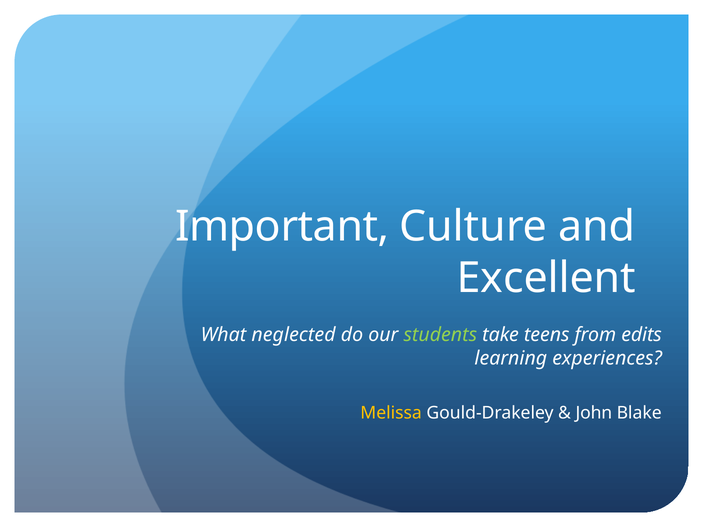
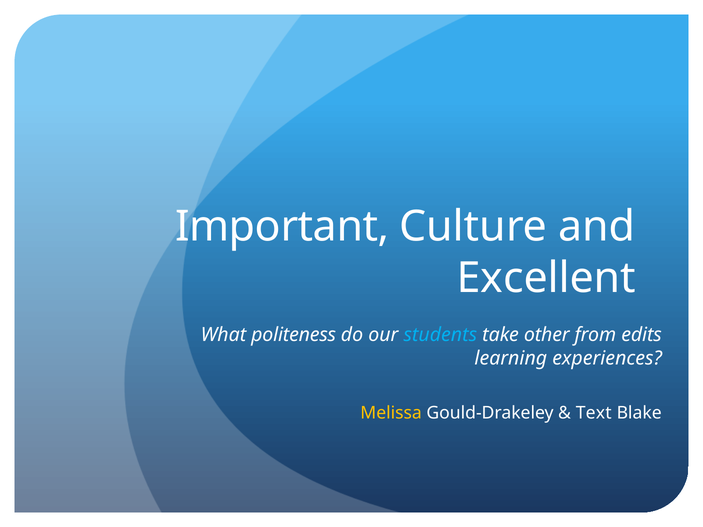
neglected: neglected -> politeness (294, 335)
students colour: light green -> light blue (440, 335)
teens: teens -> other (547, 335)
John: John -> Text (594, 413)
